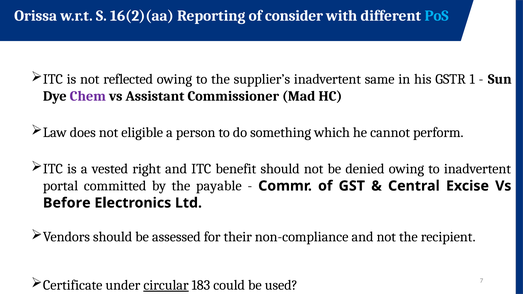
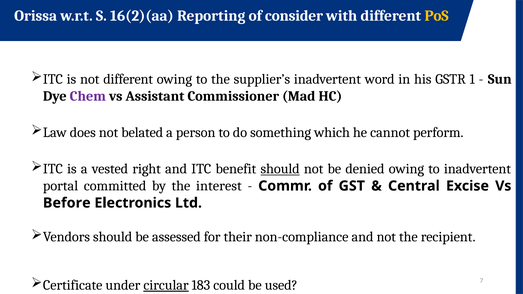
PoS colour: light blue -> yellow (437, 16)
not reflected: reflected -> different (128, 79)
same: same -> word (380, 79)
eligible: eligible -> belated (142, 133)
should underline: none -> present (280, 169)
payable: payable -> interest (219, 186)
